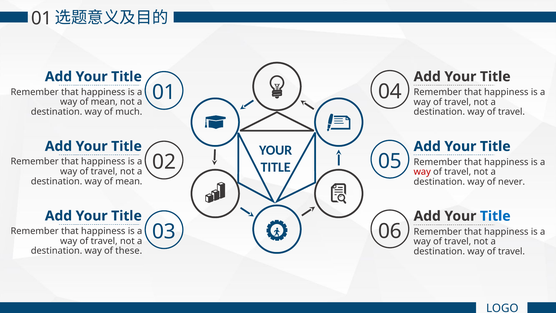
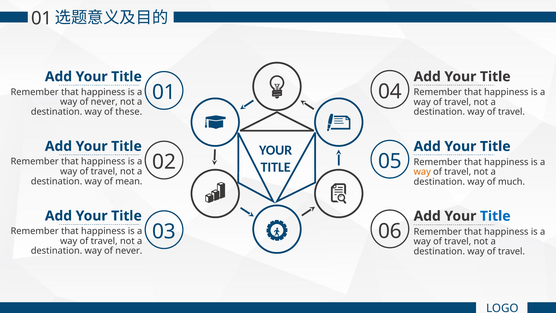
mean: mean -> never (104, 102)
much: much -> these (129, 112)
way colour: red -> orange (422, 172)
never: never -> much (512, 182)
destination way of these: these -> never (129, 251)
